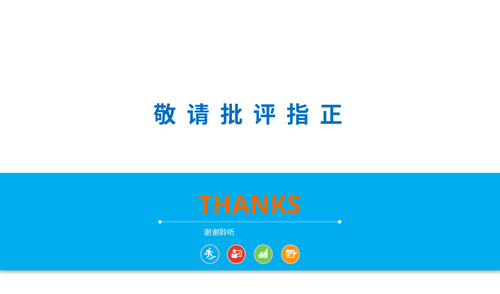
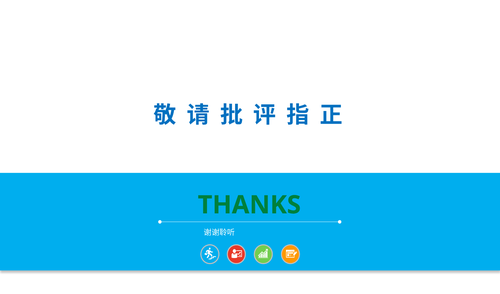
THANKS colour: orange -> green (249, 205)
